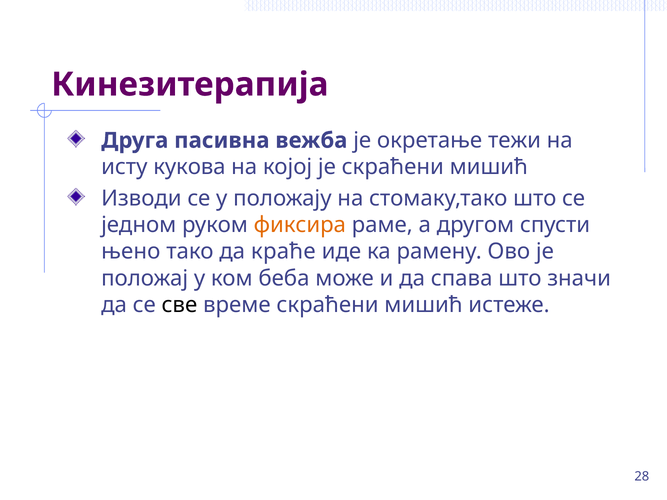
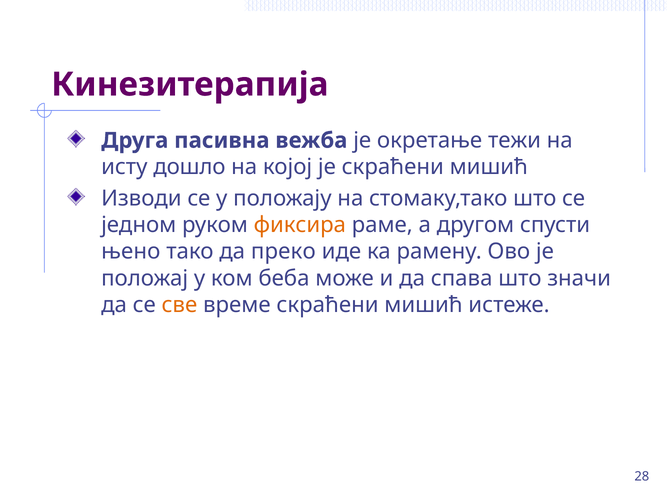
кукова: кукова -> дошло (189, 167)
краће: краће -> преко (283, 252)
све colour: black -> orange (179, 305)
